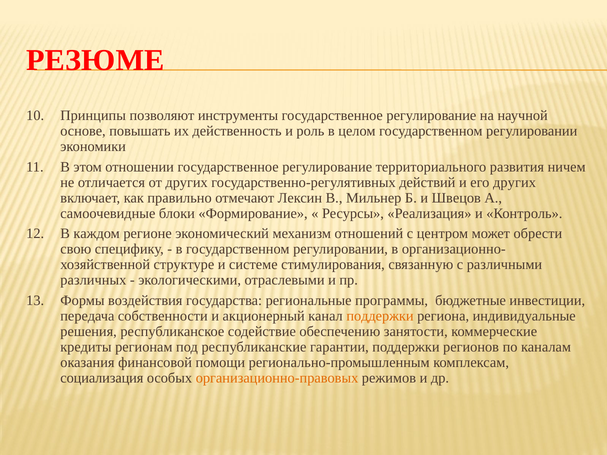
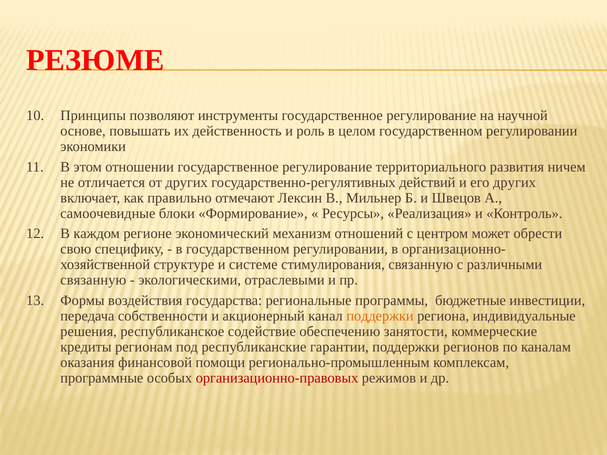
различных: различных -> связанную (93, 280)
социализация: социализация -> программные (102, 378)
организационно-правовых colour: orange -> red (277, 378)
